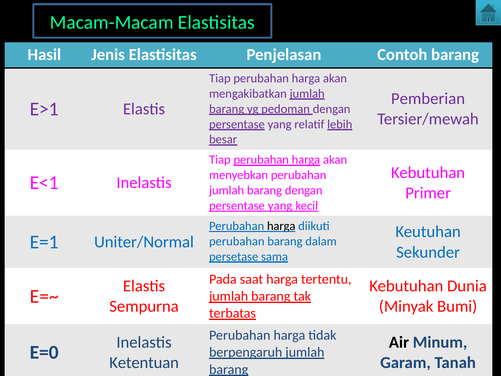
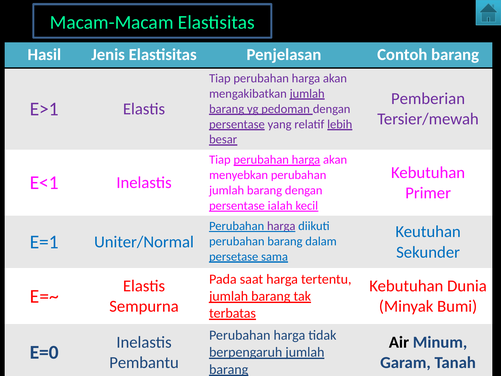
yang: yang -> ialah (280, 206)
harga colour: black -> purple (281, 226)
Ketentuan: Ketentuan -> Pembantu (144, 362)
